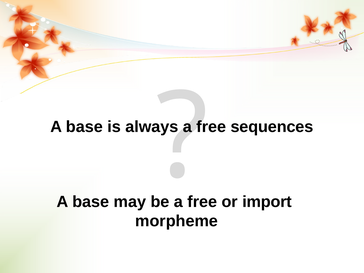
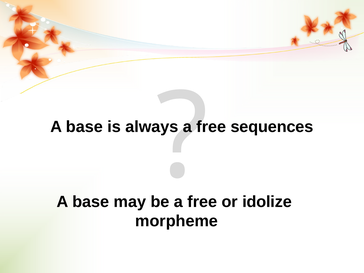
import: import -> idolize (267, 202)
